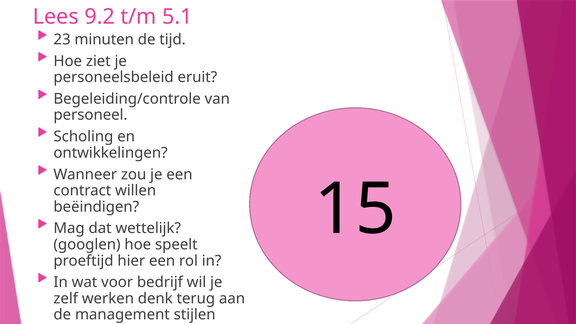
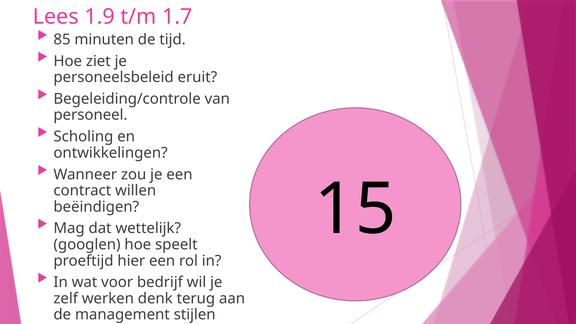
9.2: 9.2 -> 1.9 (100, 17)
5.1: 5.1 -> 1.7 (177, 17)
23: 23 -> 85 (62, 39)
